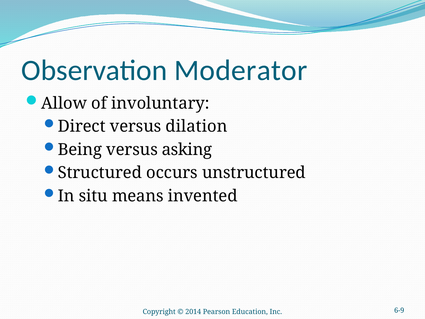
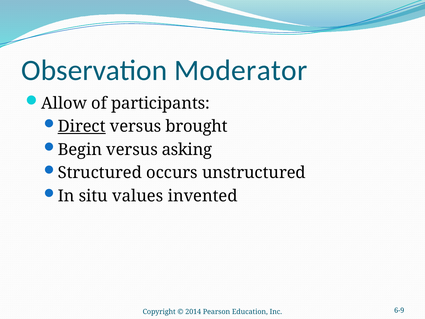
involuntary: involuntary -> participants (160, 103)
Direct underline: none -> present (82, 126)
dilation: dilation -> brought (197, 126)
Being: Being -> Begin (80, 149)
means: means -> values (138, 196)
